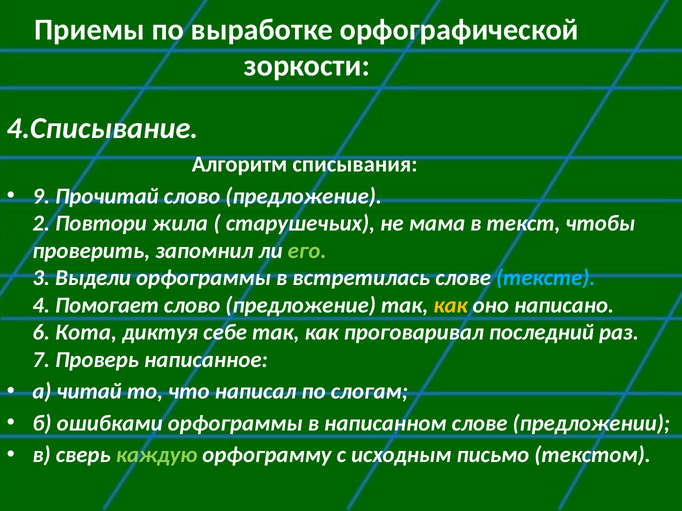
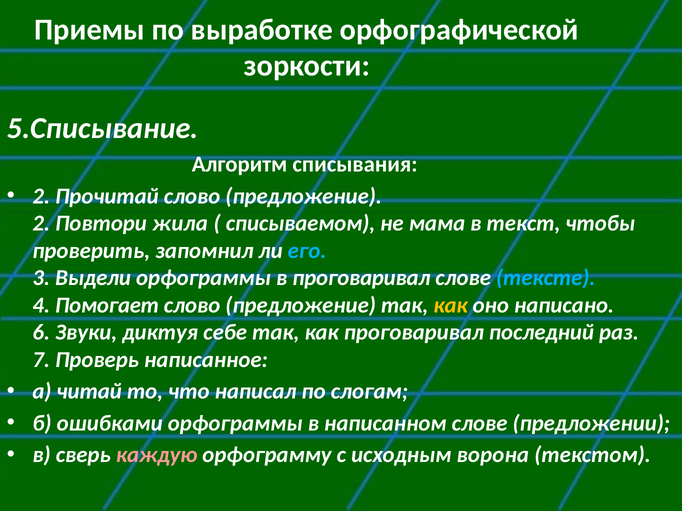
4.Списывание: 4.Списывание -> 5.Списывание (103, 129)
9: 9 -> 2 (41, 196)
старушечьих: старушечьих -> списываемом (300, 224)
его colour: light green -> light blue (307, 251)
в встретилась: встретилась -> проговаривал (361, 278)
Кота: Кота -> Звуки (86, 333)
каждую colour: light green -> pink (157, 455)
письмо: письмо -> ворона (493, 455)
